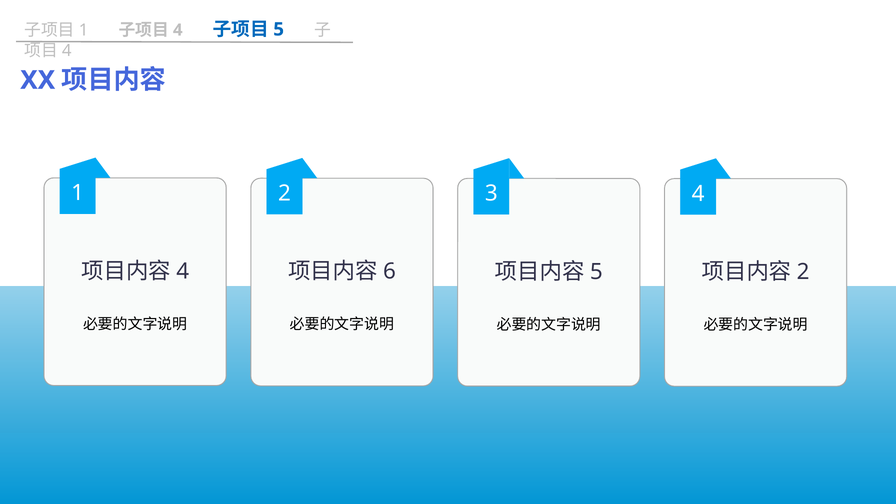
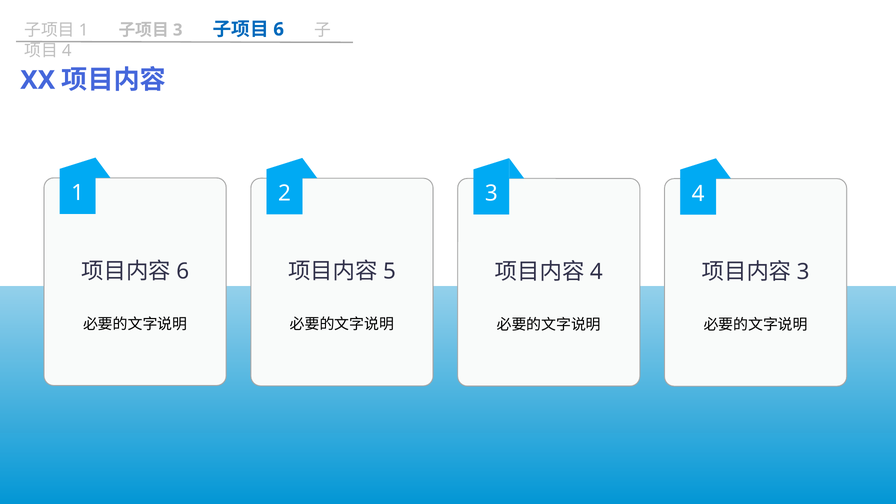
4: 4 -> 3 (178, 30)
5: 5 -> 6 (279, 29)
4: 4 -> 6 (183, 271)
6: 6 -> 5 (389, 272)
5: 5 -> 4 (596, 272)
2: 2 -> 3 (803, 272)
